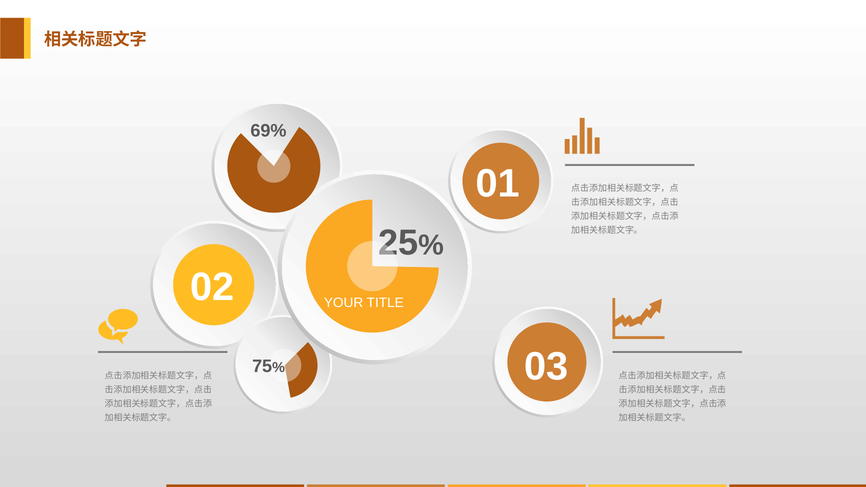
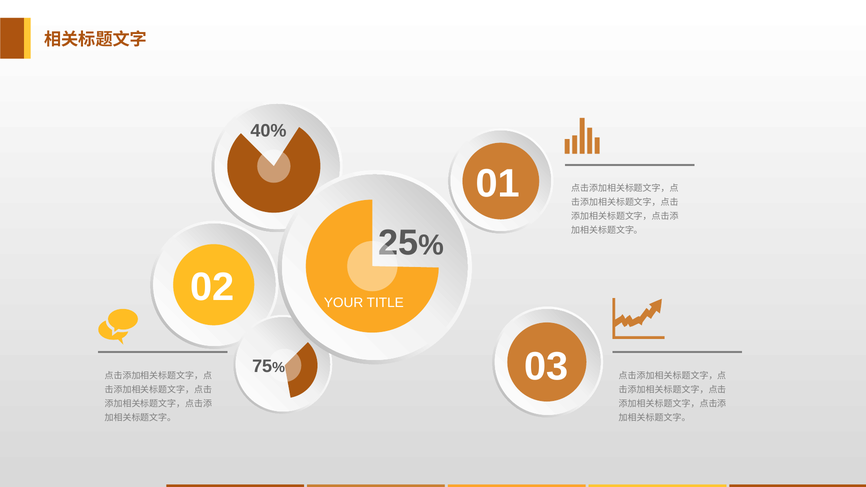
69%: 69% -> 40% (268, 131)
